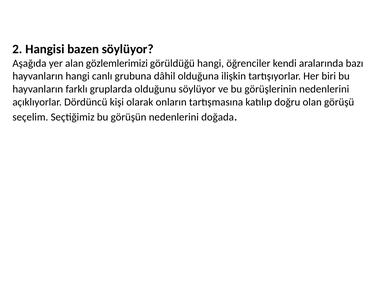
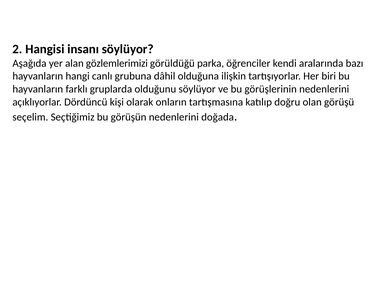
bazen: bazen -> insanı (83, 49)
görüldüğü hangi: hangi -> parka (211, 63)
